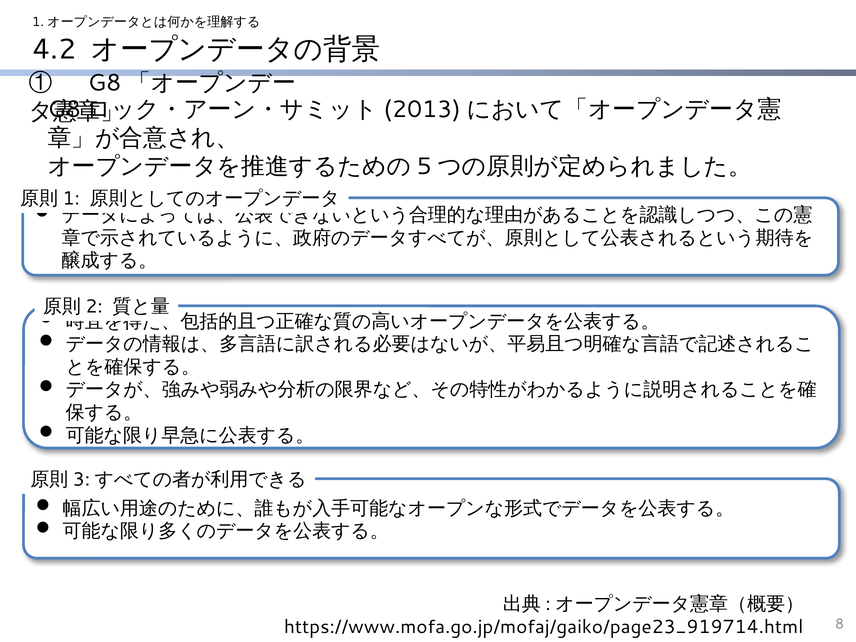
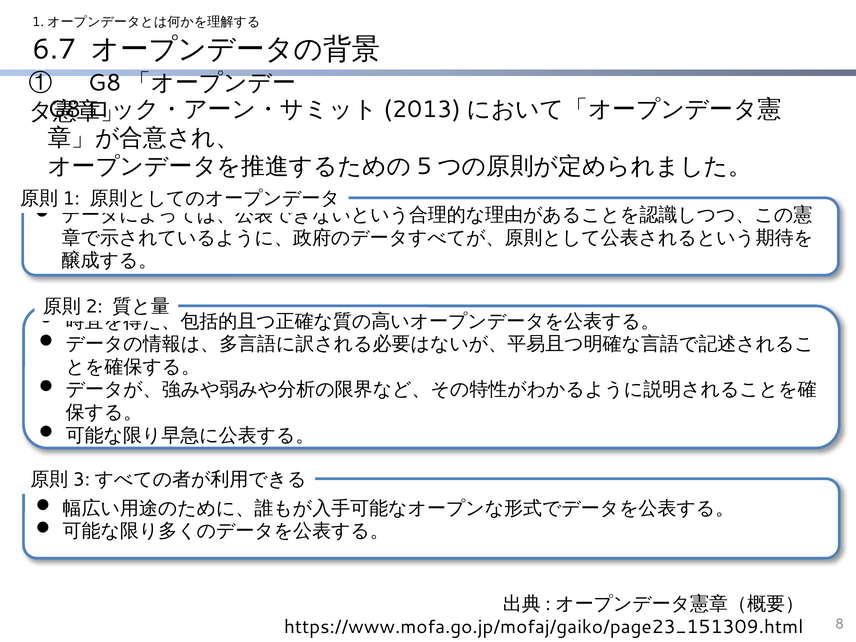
4.2: 4.2 -> 6.7 (54, 49)
https://www.mofa.go.jp/mofaj/gaiko/page23_919714.html: https://www.mofa.go.jp/mofaj/gaiko/page23_919714.html -> https://www.mofa.go.jp/mofaj/gaiko/page23_151309.html (544, 627)
